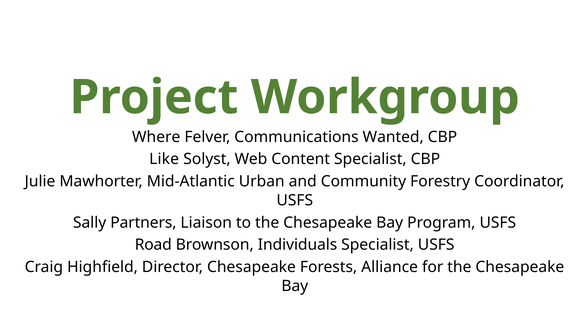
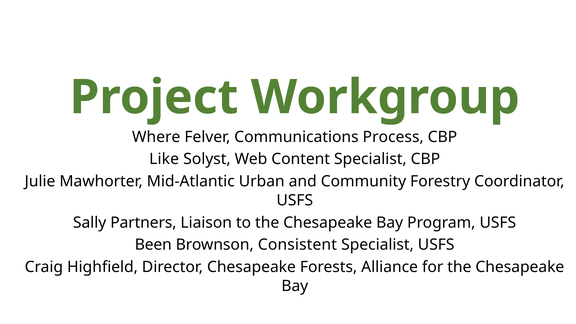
Wanted: Wanted -> Process (393, 137)
Road: Road -> Been (153, 245)
Individuals: Individuals -> Consistent (297, 245)
